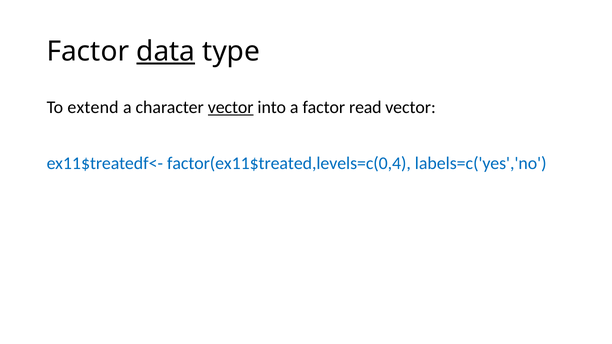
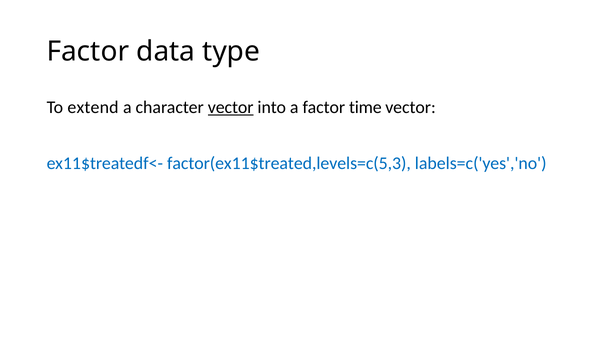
data underline: present -> none (166, 51)
read: read -> time (365, 107)
factor(ex11$treated,levels=c(0,4: factor(ex11$treated,levels=c(0,4 -> factor(ex11$treated,levels=c(5,3 (289, 163)
